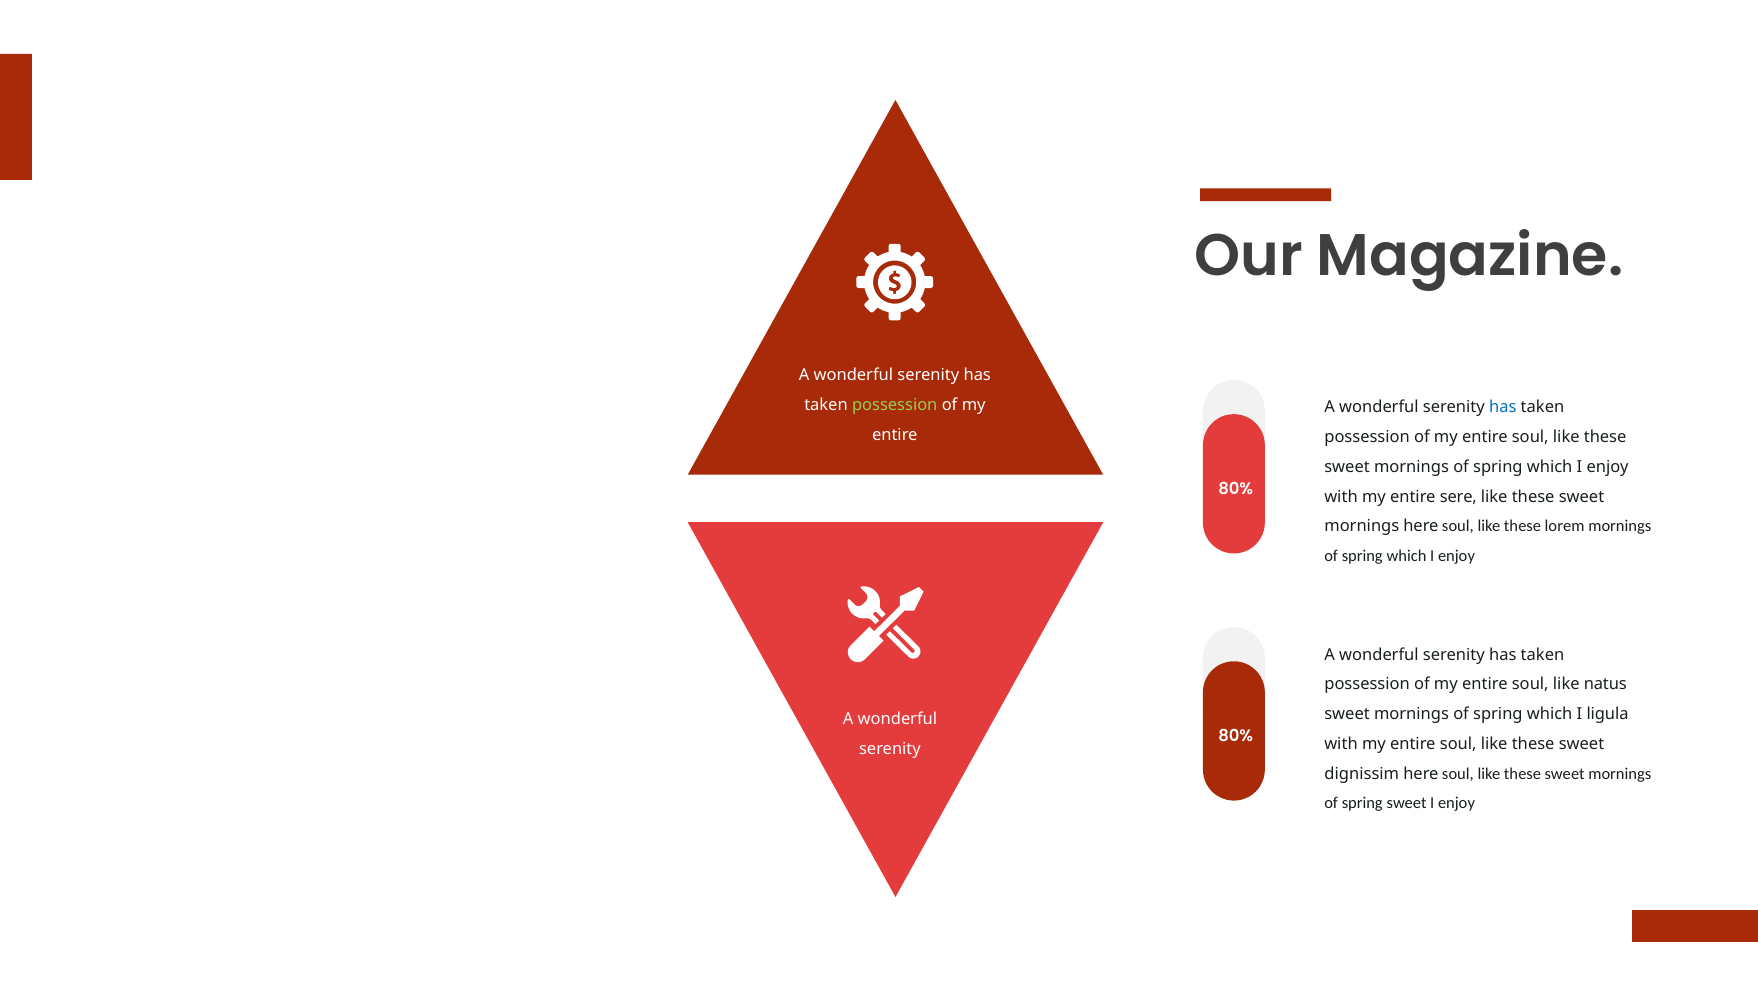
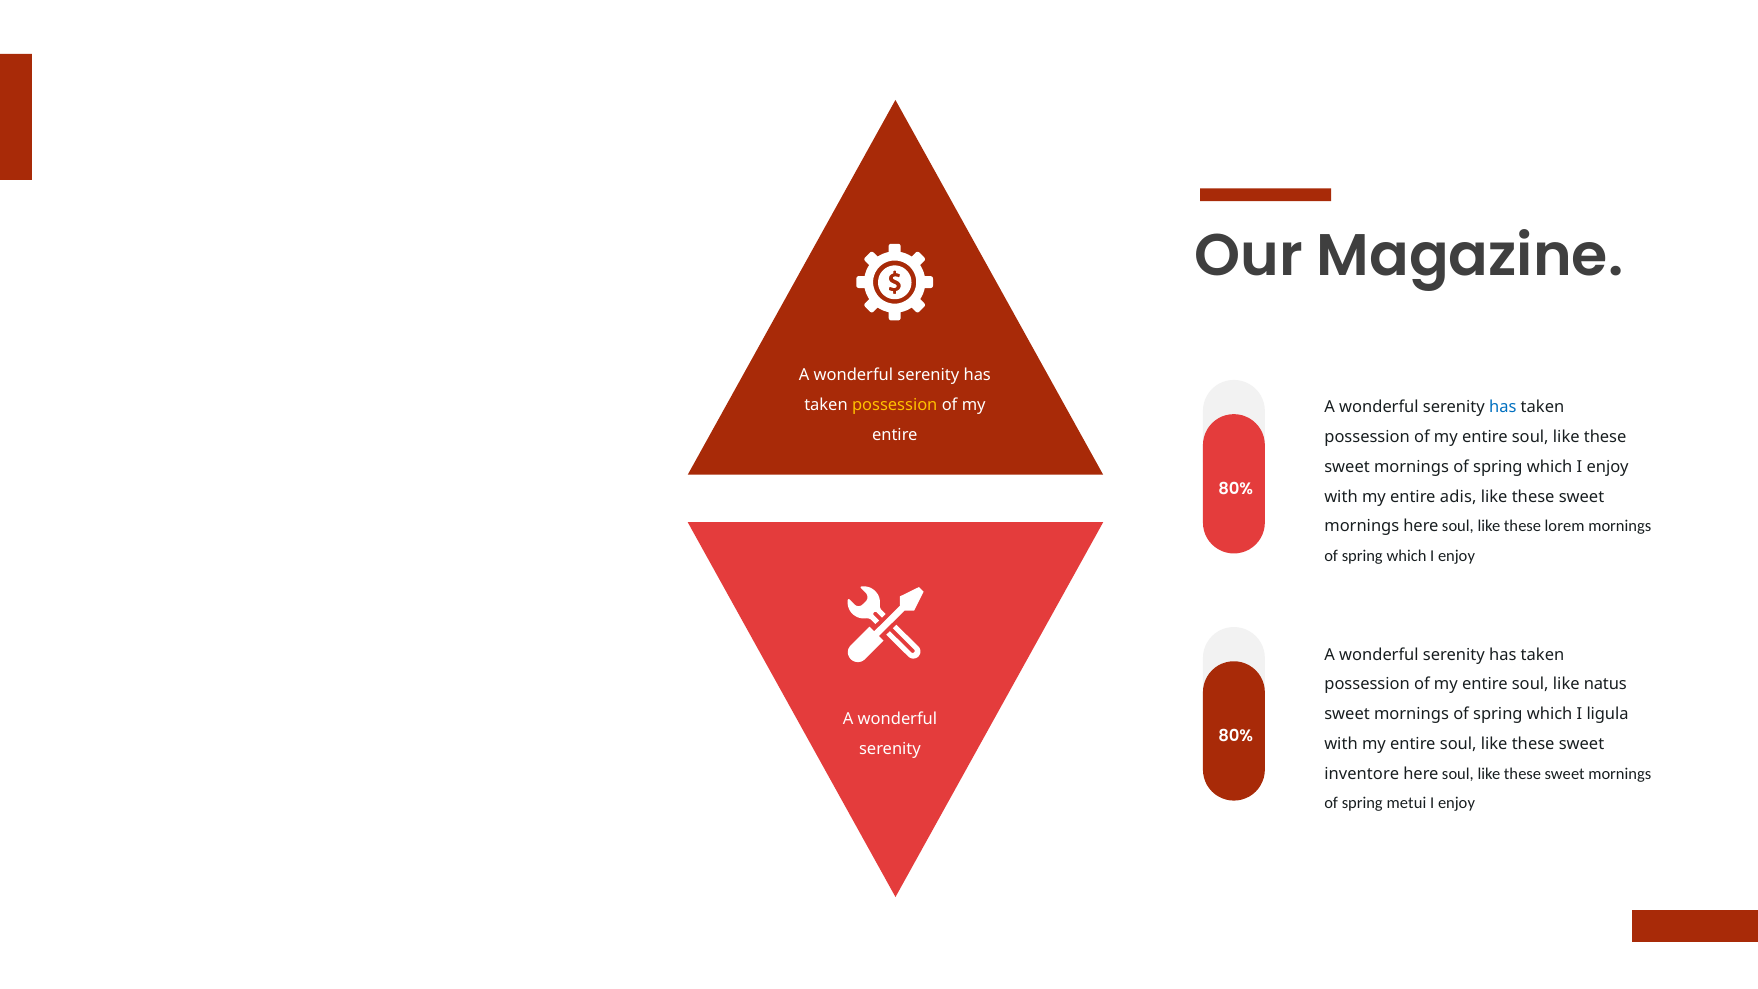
possession colour: light green -> yellow (895, 405)
sere: sere -> adis (1458, 497)
dignissim: dignissim -> inventore (1362, 773)
spring sweet: sweet -> metui (1407, 803)
